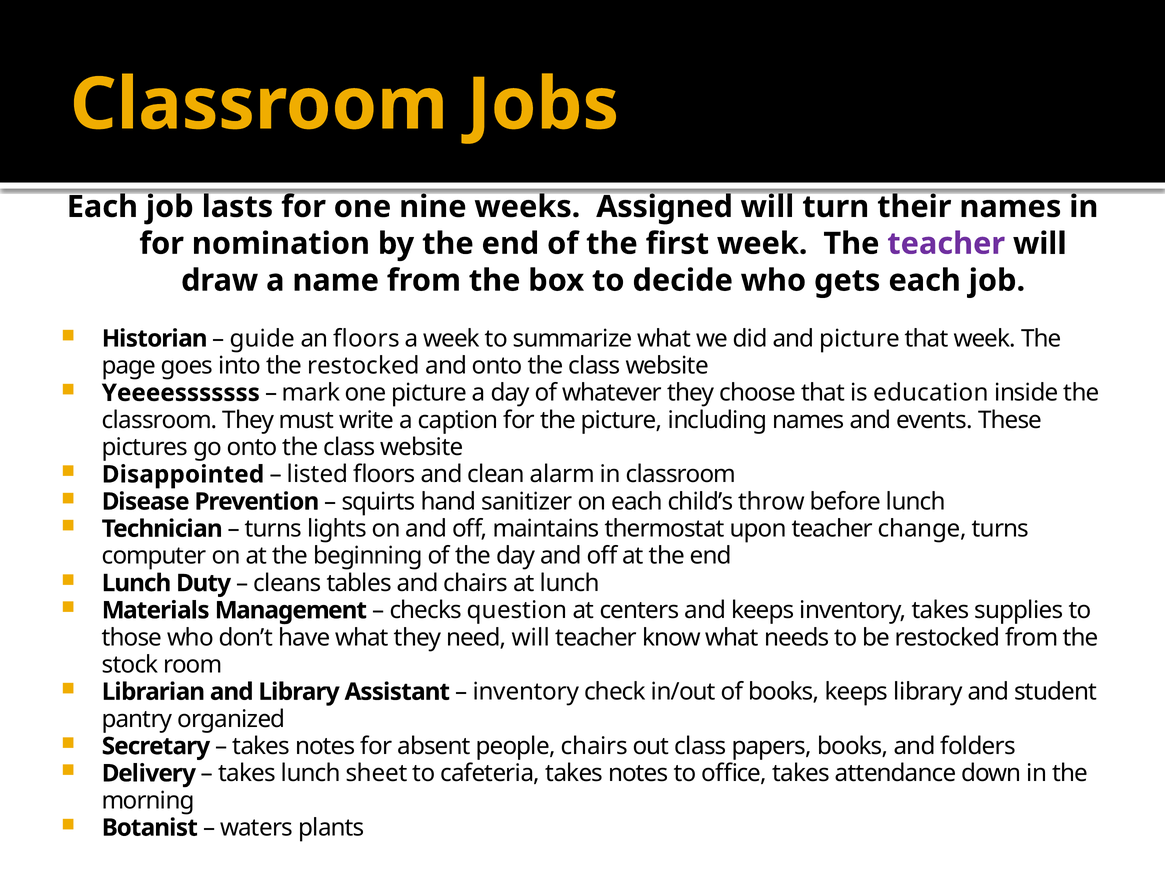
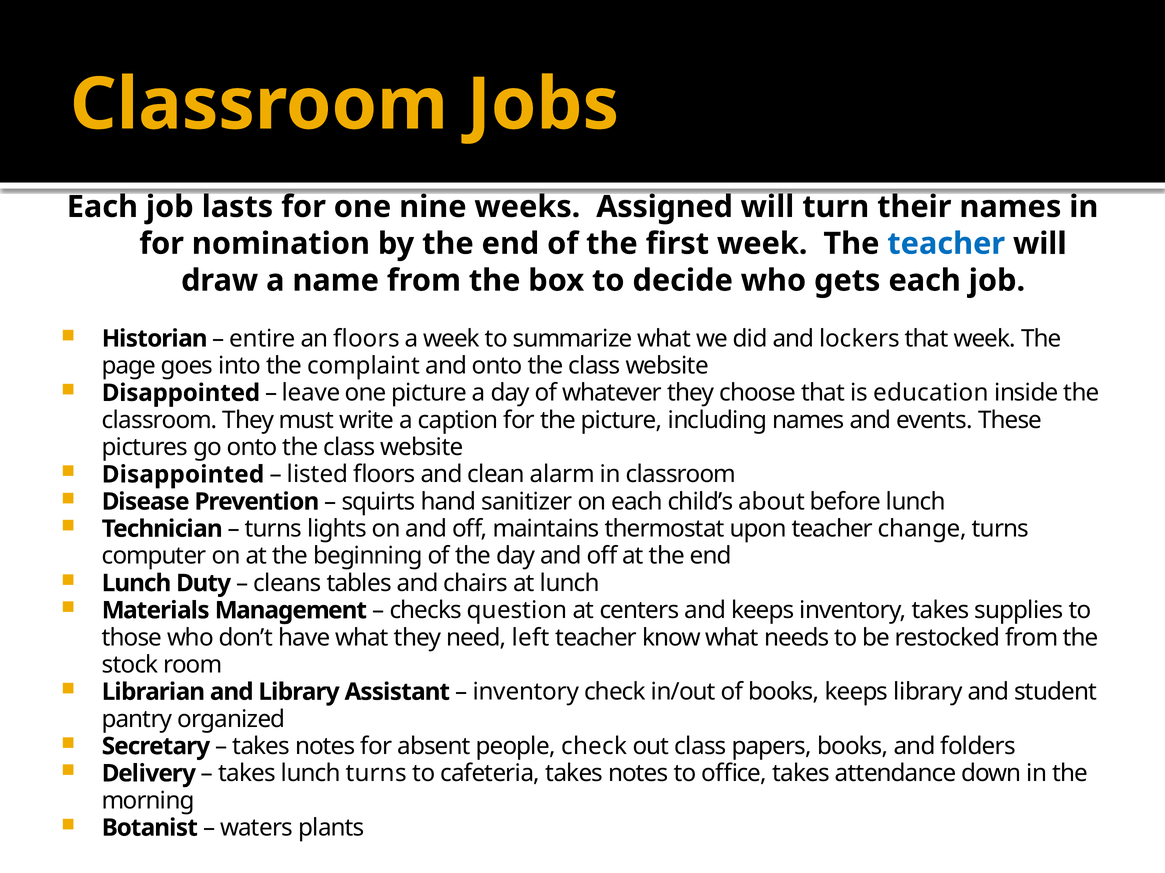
teacher colour: purple -> blue (946, 244)
guide: guide -> entire (263, 339)
and picture: picture -> lockers (859, 339)
the restocked: restocked -> complaint (364, 366)
Yeeeesssssss: Yeeeesssssss -> Disappointed (181, 393)
mark: mark -> leave (311, 393)
throw: throw -> about (772, 502)
need will: will -> left (531, 638)
people chairs: chairs -> check (594, 747)
lunch sheet: sheet -> turns (376, 774)
